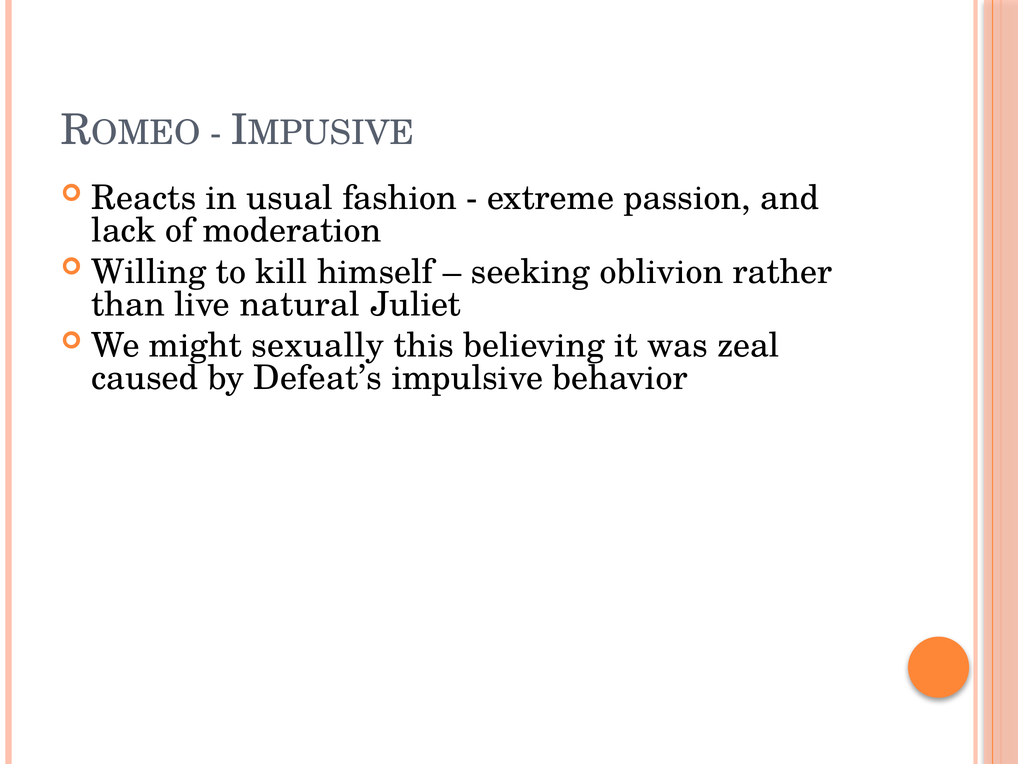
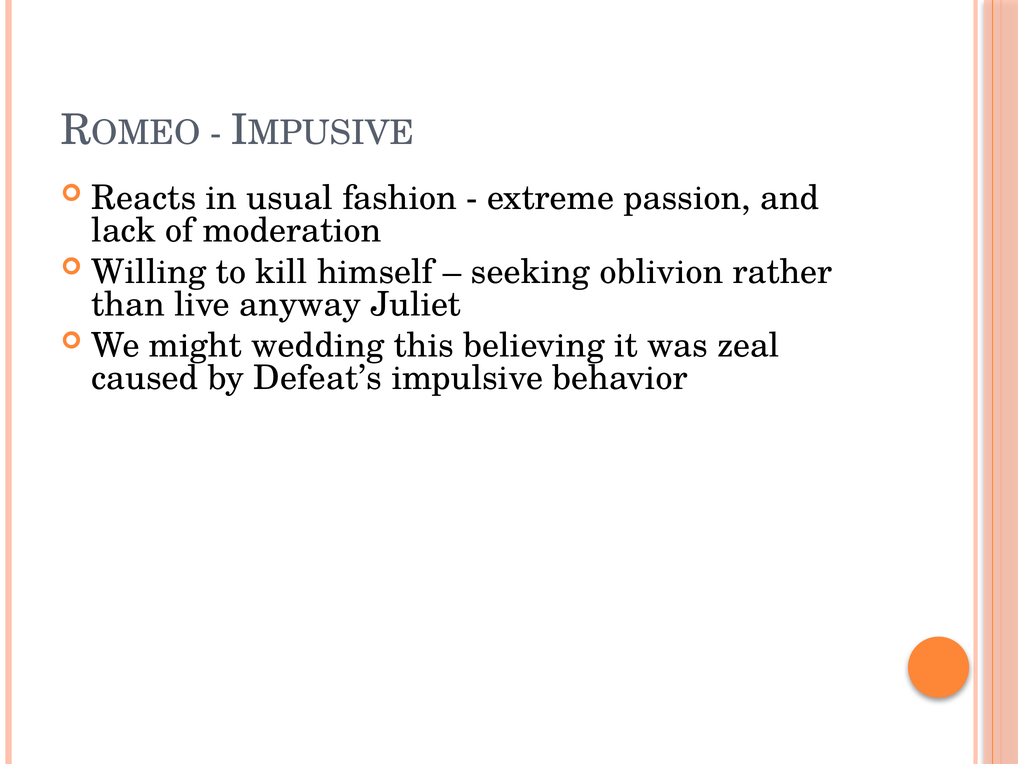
natural: natural -> anyway (300, 304)
sexually: sexually -> wedding (318, 345)
